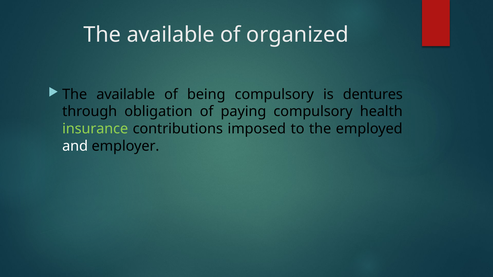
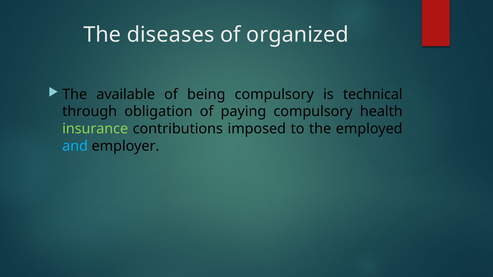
available: available -> diseases (171, 35)
dentures: dentures -> technical (373, 94)
and colour: white -> light blue (75, 146)
